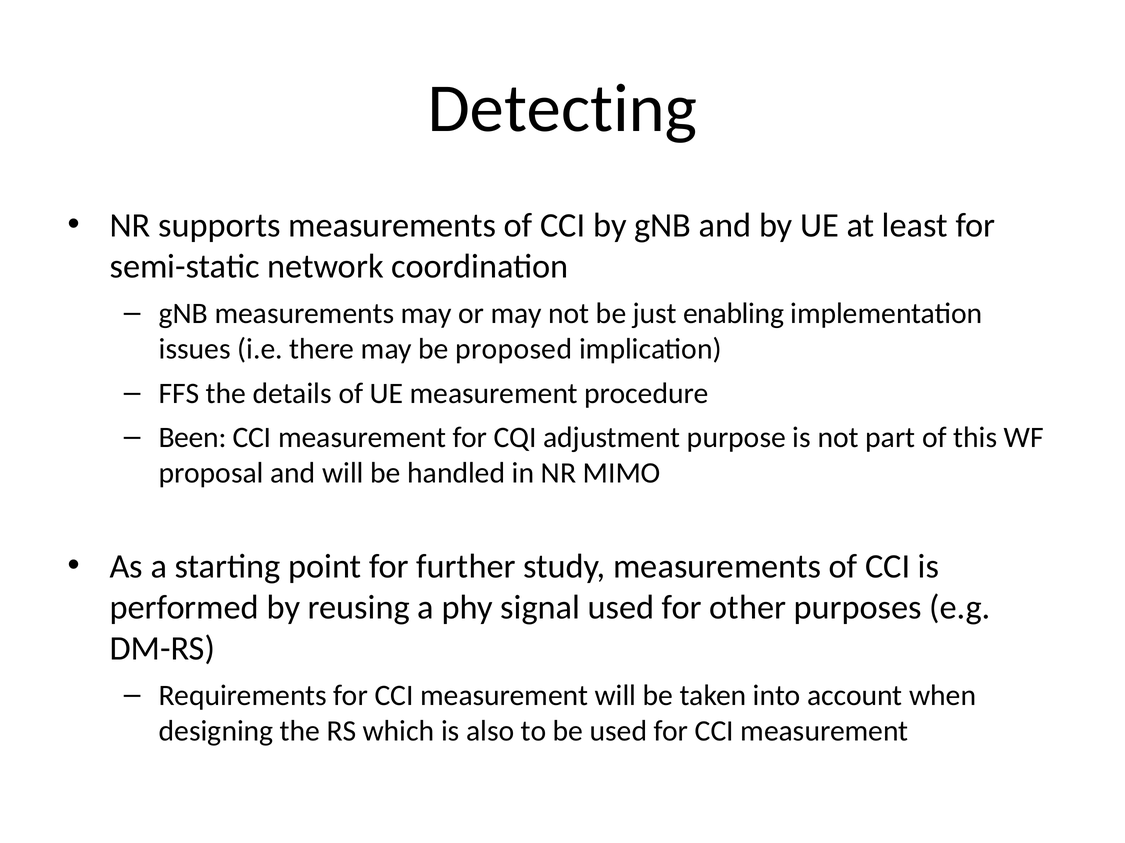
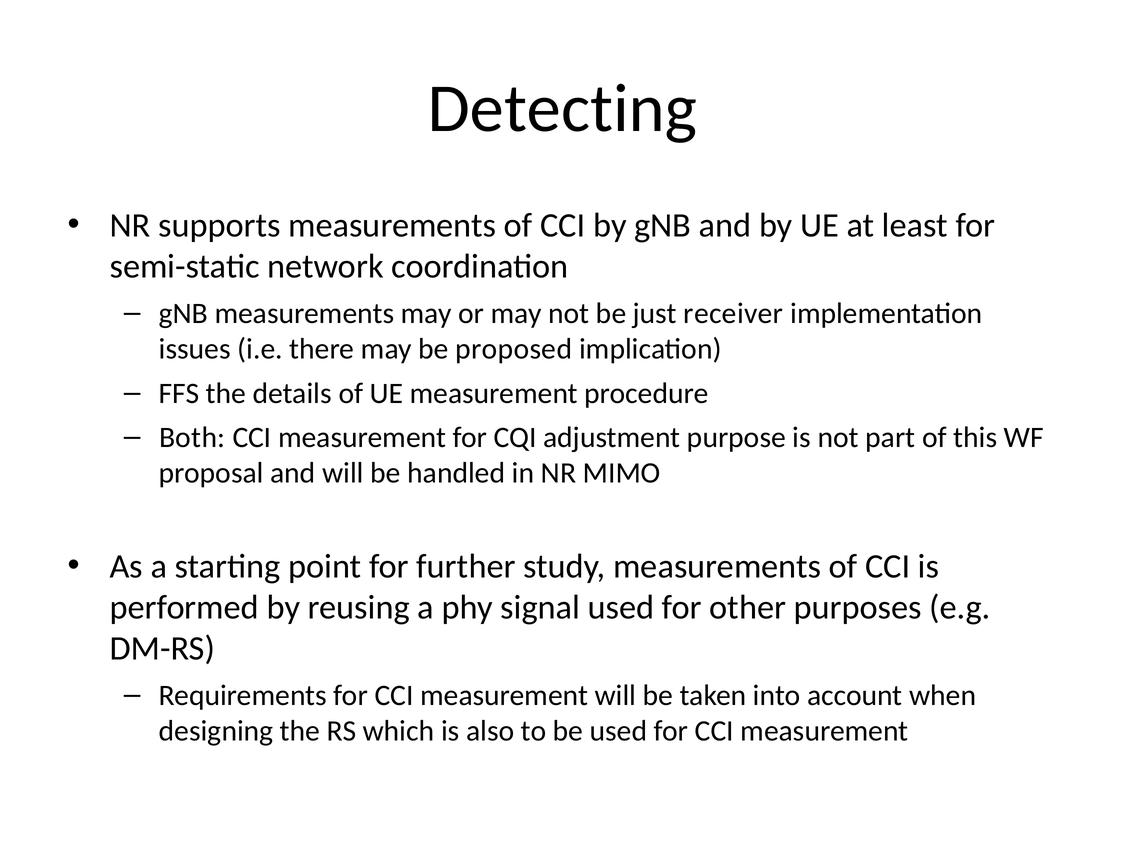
enabling: enabling -> receiver (733, 314)
Been: Been -> Both (192, 438)
